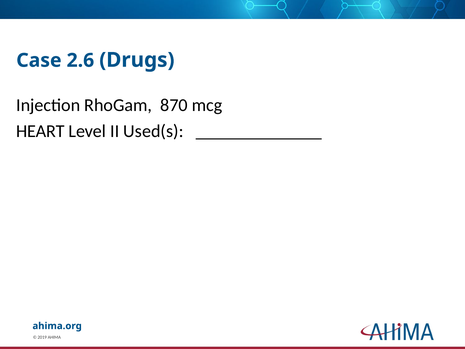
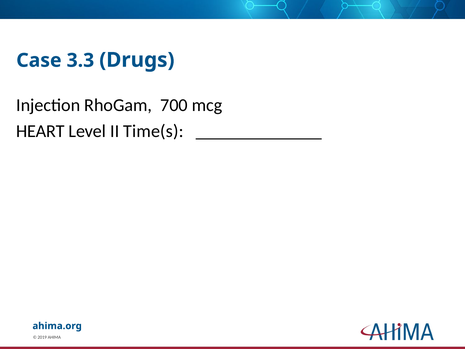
2.6: 2.6 -> 3.3 (80, 60)
870: 870 -> 700 (174, 105)
Used(s: Used(s -> Time(s (153, 131)
